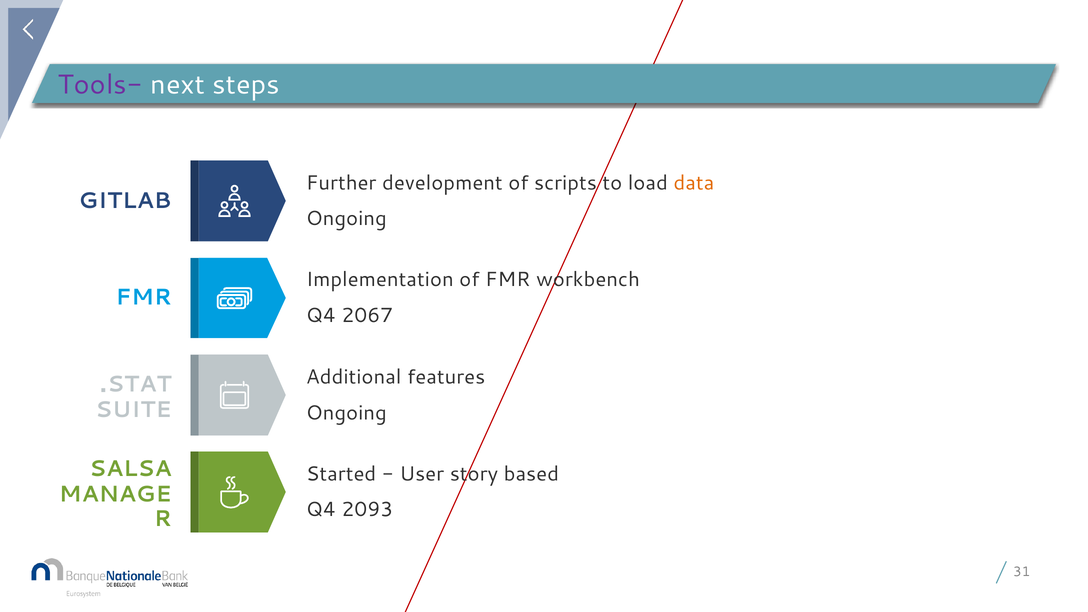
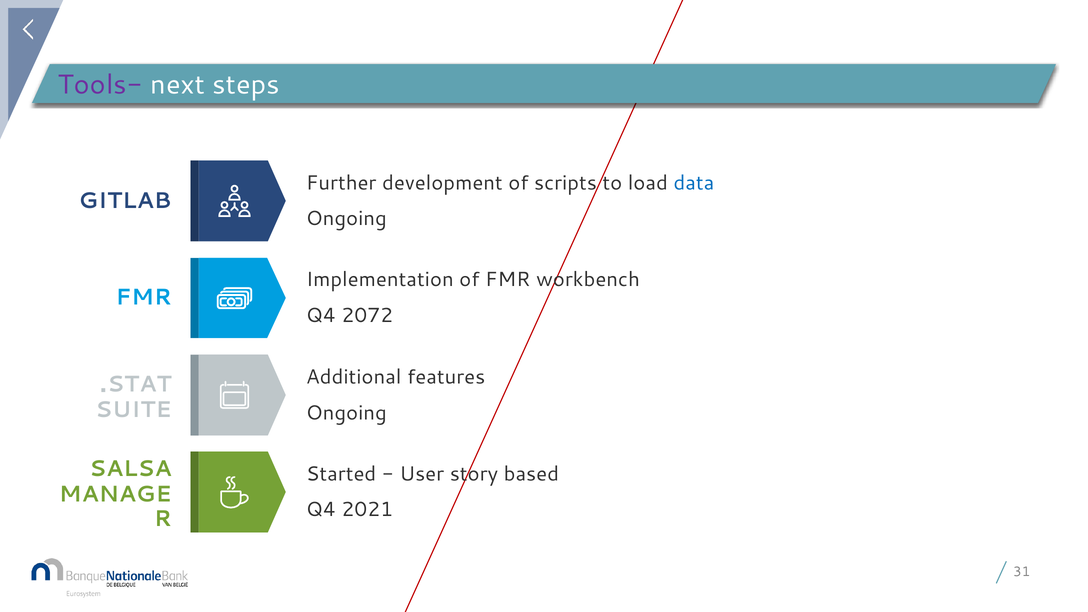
data colour: orange -> blue (694, 183)
2067: 2067 -> 2072 (367, 315)
2093: 2093 -> 2021 (367, 510)
